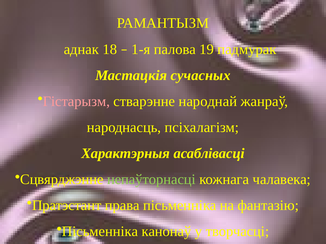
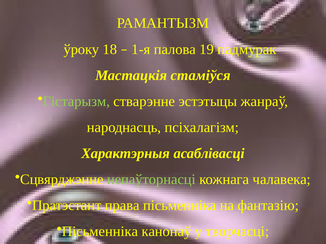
аднак: аднак -> ўроку (81, 49)
сучасных: сучасных -> стаміўся (201, 75)
Гістарызм colour: pink -> light green (76, 102)
народнай: народнай -> эстэтыцы (208, 102)
